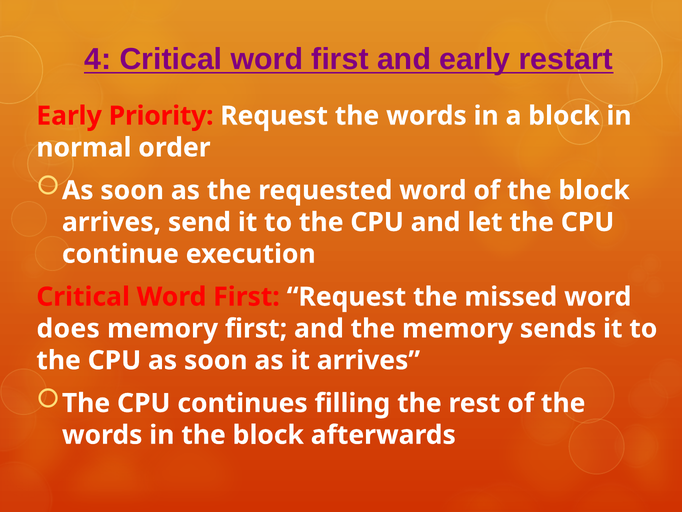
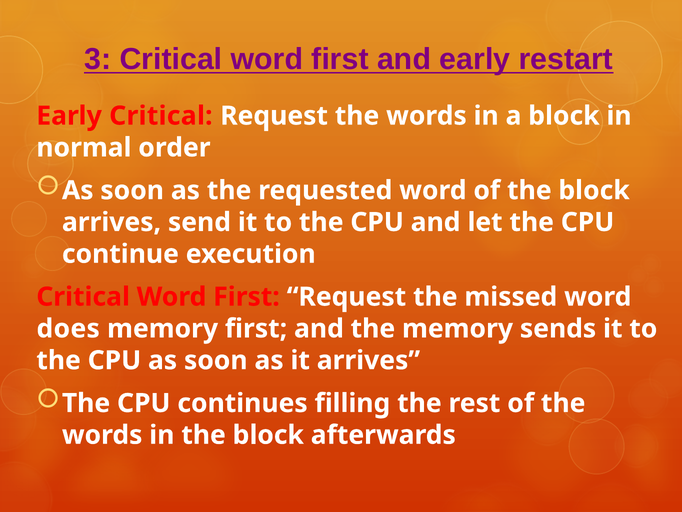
4: 4 -> 3 (98, 59)
Early Priority: Priority -> Critical (161, 116)
